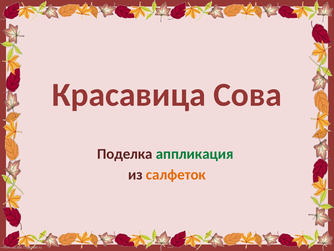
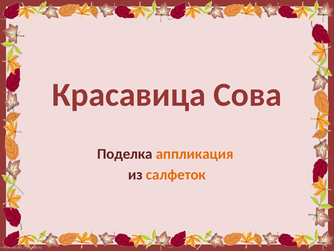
аппликация colour: green -> orange (195, 154)
